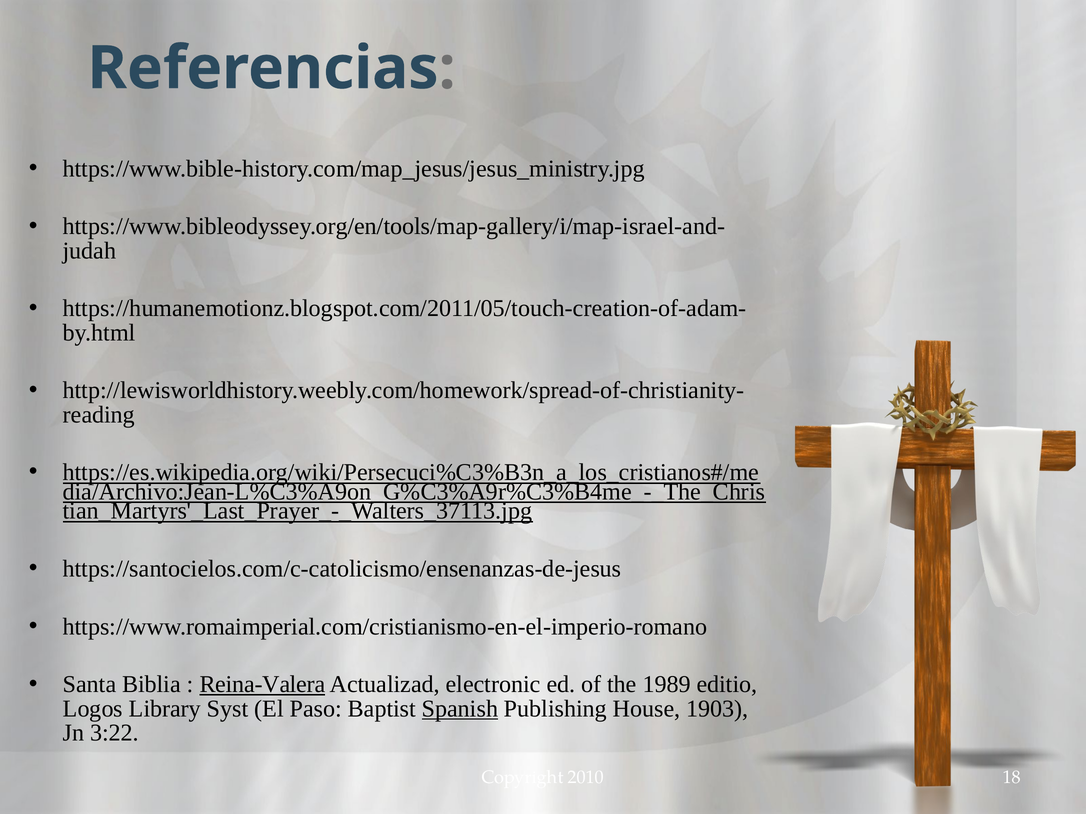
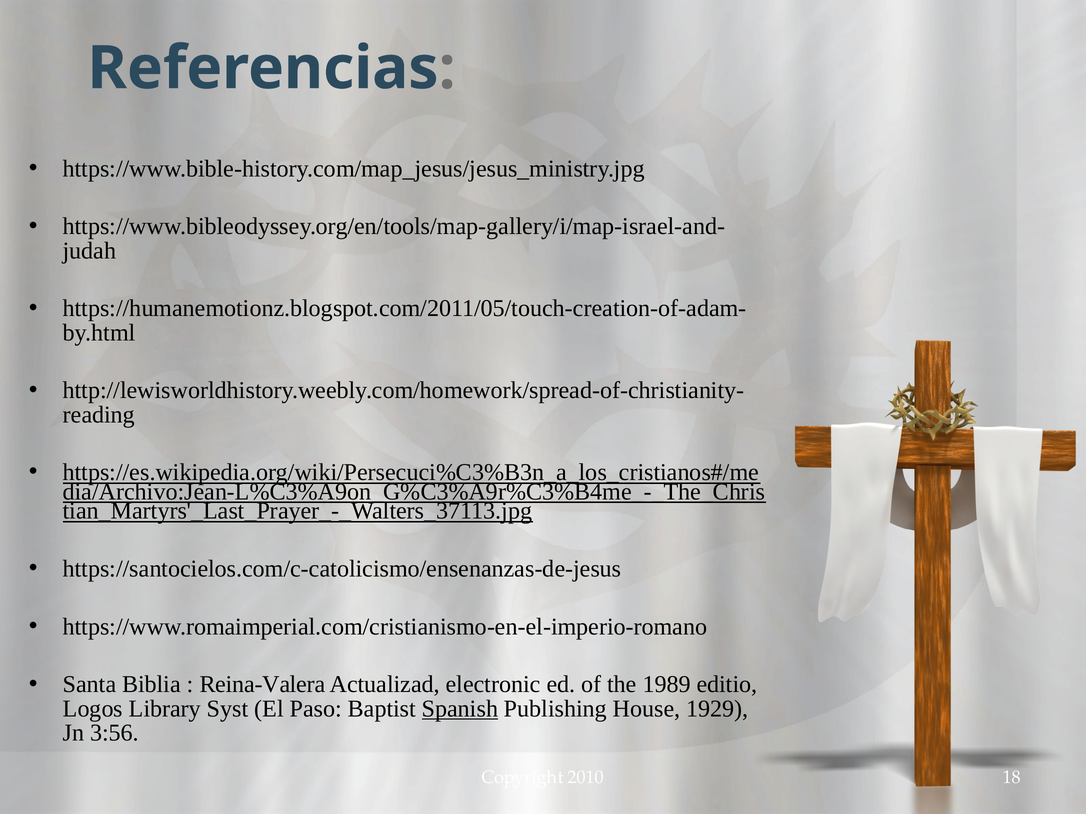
Reina-Valera underline: present -> none (262, 685)
1903: 1903 -> 1929 (717, 709)
3:22: 3:22 -> 3:56 (115, 733)
